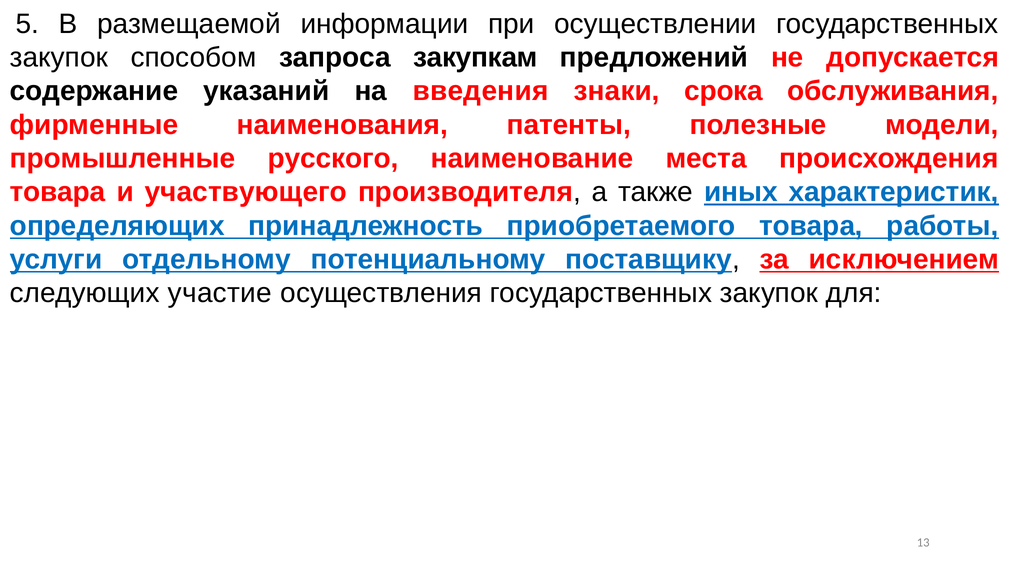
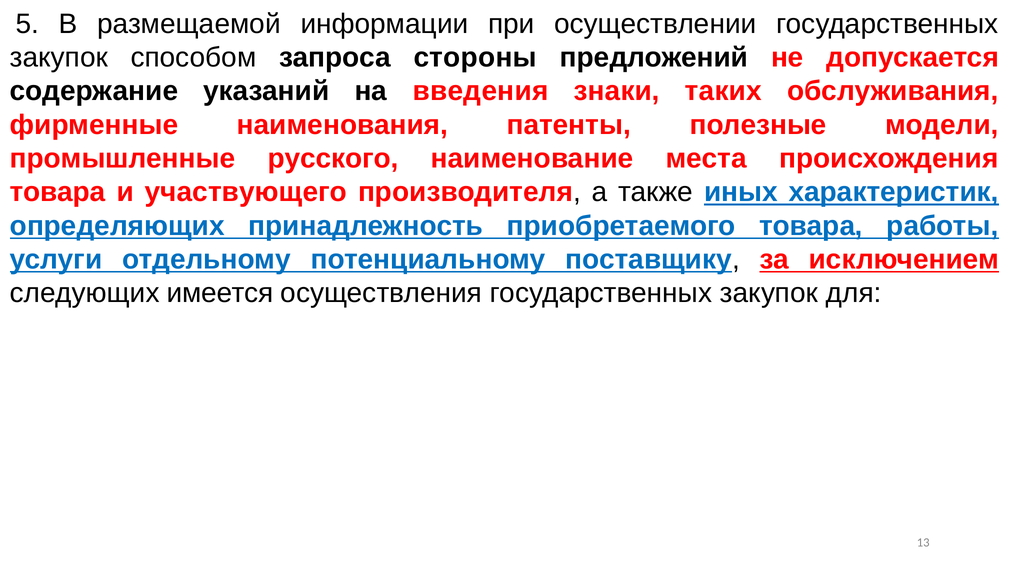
закупкам: закупкам -> стороны (475, 57)
срока: срока -> таких (723, 91)
участие: участие -> имеется (220, 293)
